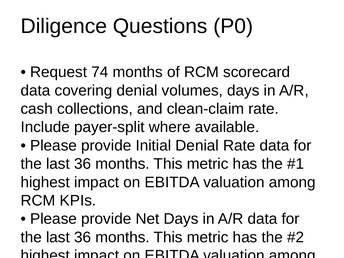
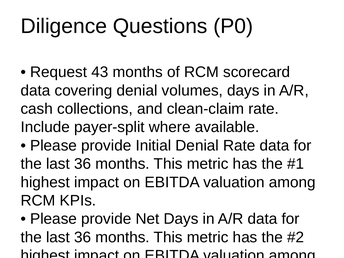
74: 74 -> 43 (100, 72)
